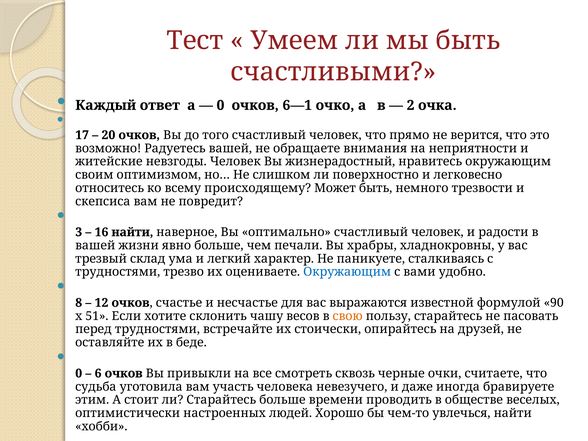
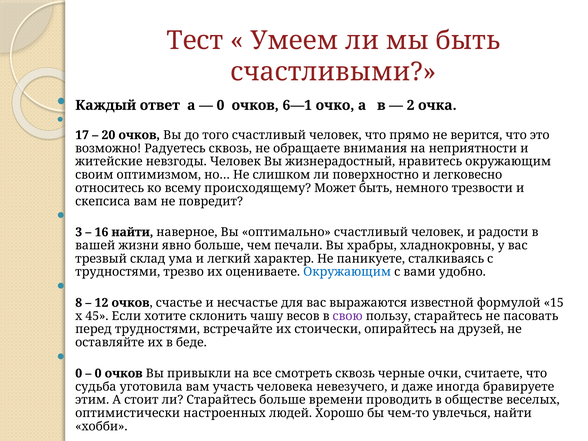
Радуетесь вашей: вашей -> сквозь (230, 148)
90: 90 -> 15 (554, 303)
51: 51 -> 45 (97, 316)
свою colour: orange -> purple (348, 316)
6: 6 -> 0 (98, 373)
